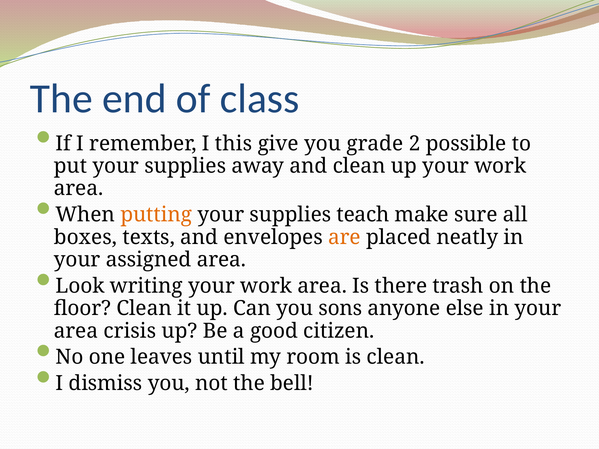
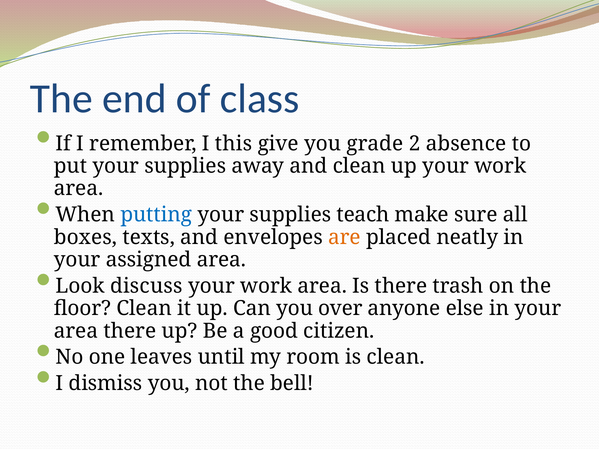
possible: possible -> absence (466, 144)
putting colour: orange -> blue (156, 215)
writing: writing -> discuss (146, 286)
sons: sons -> over (340, 309)
area crisis: crisis -> there (130, 331)
